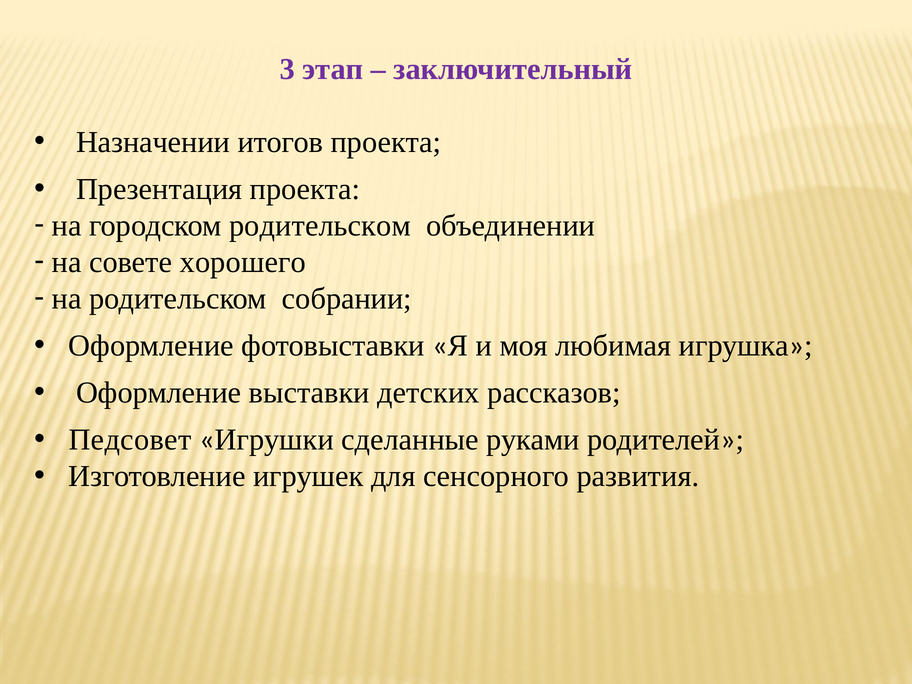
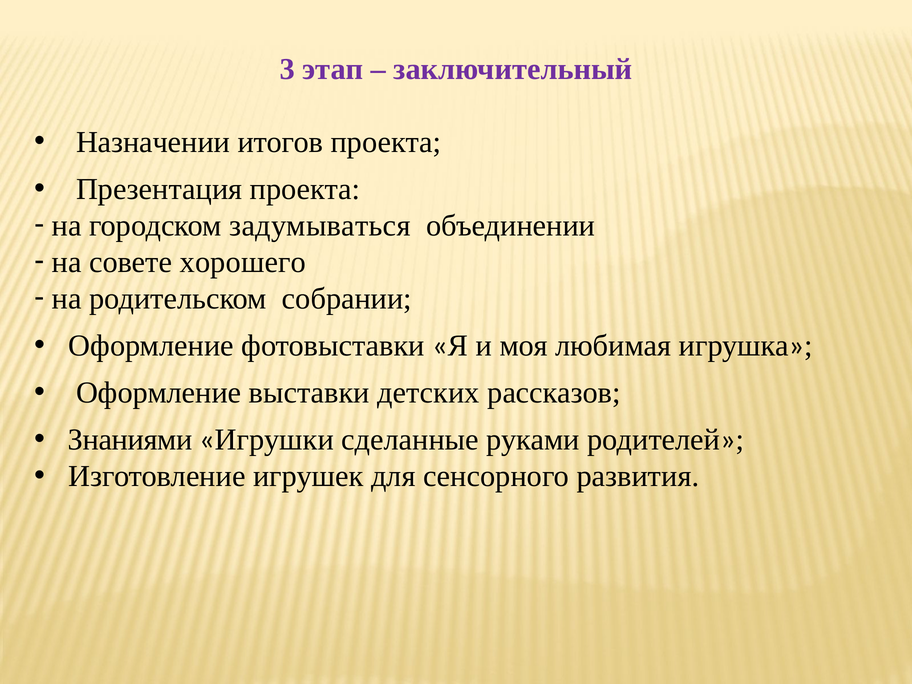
городском родительском: родительском -> задумываться (320, 226)
Педсовет: Педсовет -> Знаниями (130, 440)
